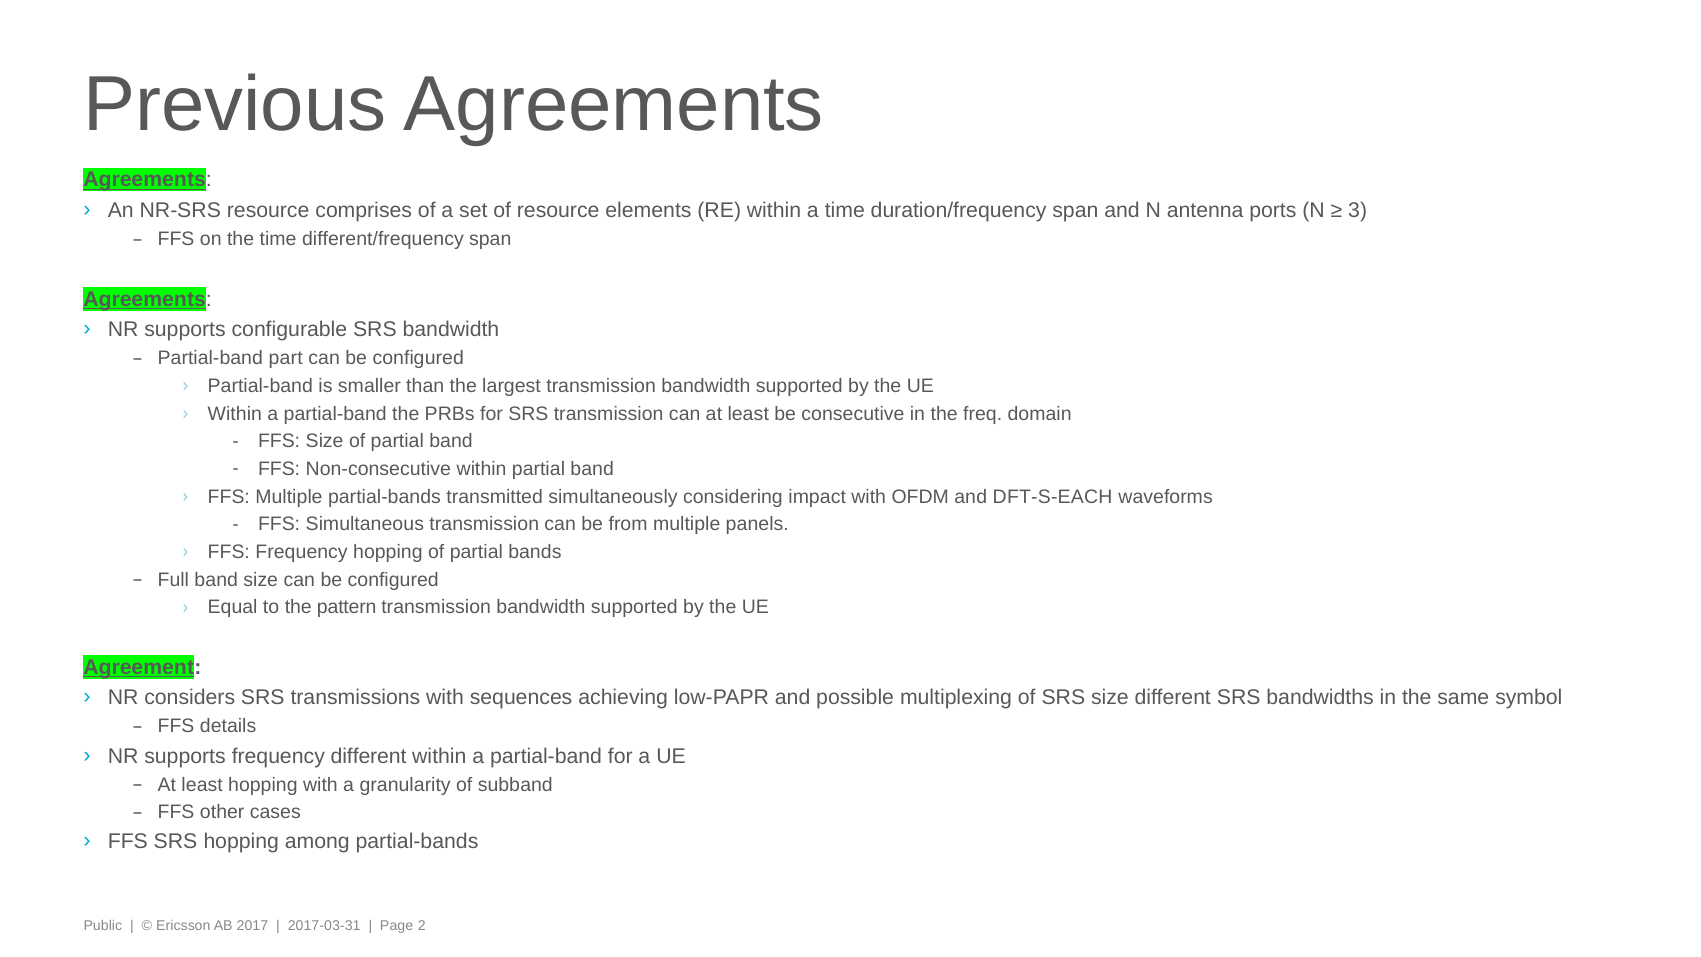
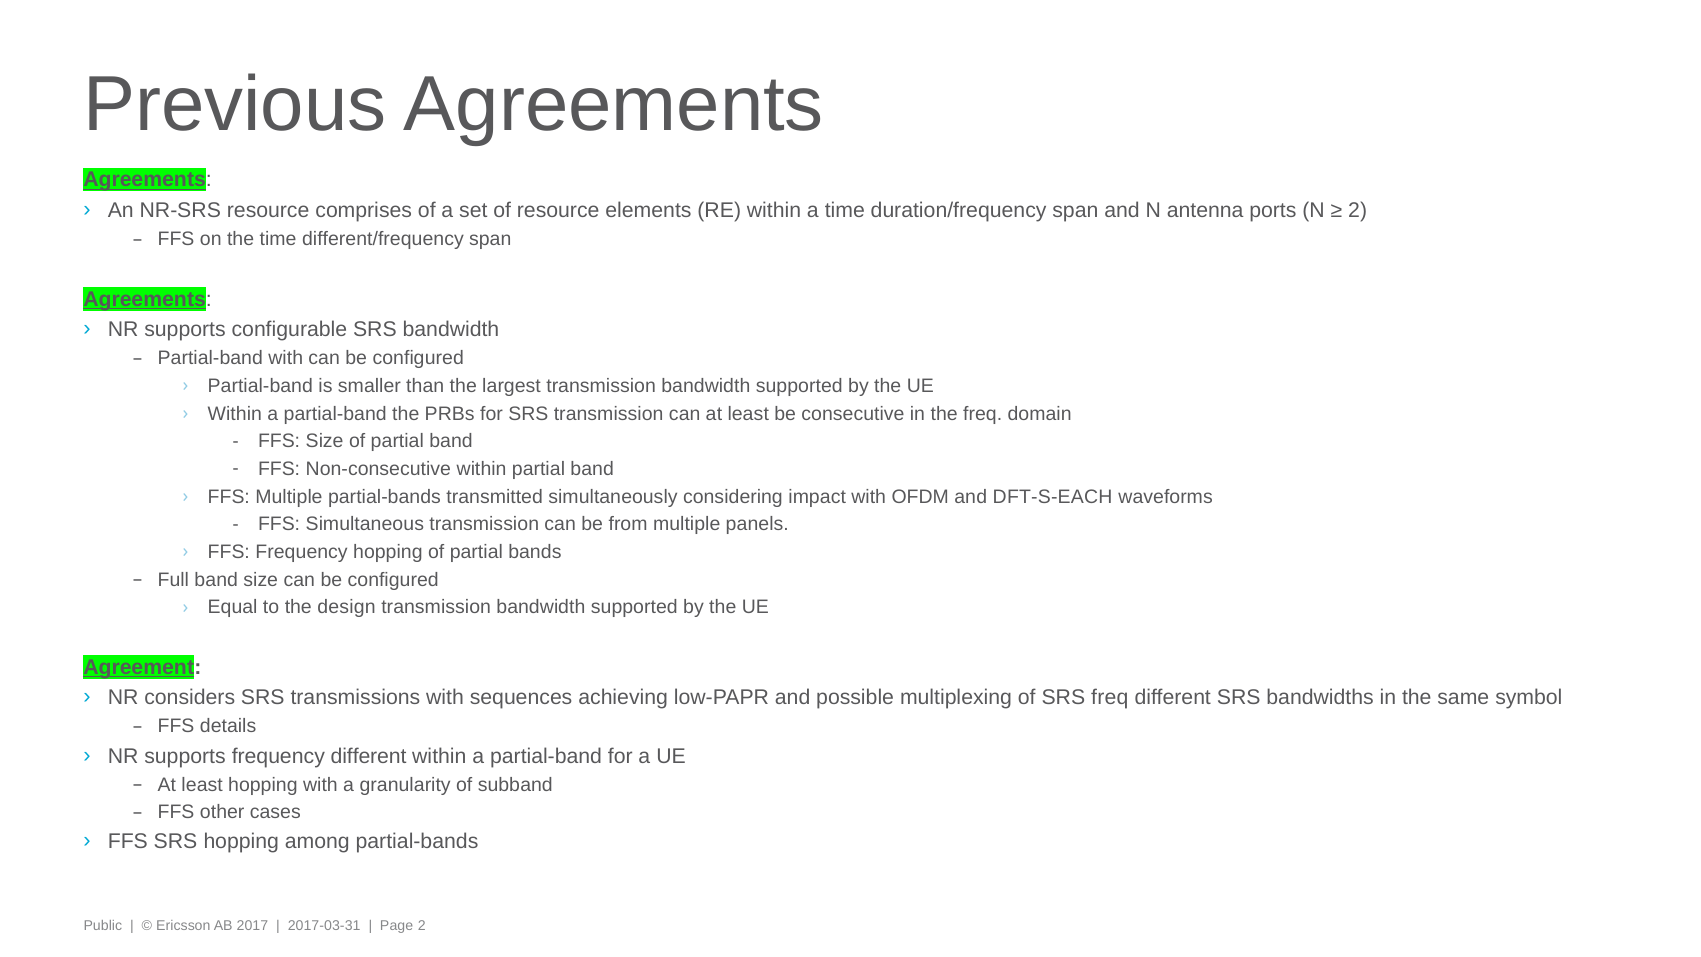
3: 3 -> 2 (1358, 210)
Partial-band part: part -> with (286, 358)
pattern: pattern -> design (347, 607)
SRS size: size -> freq (1110, 698)
